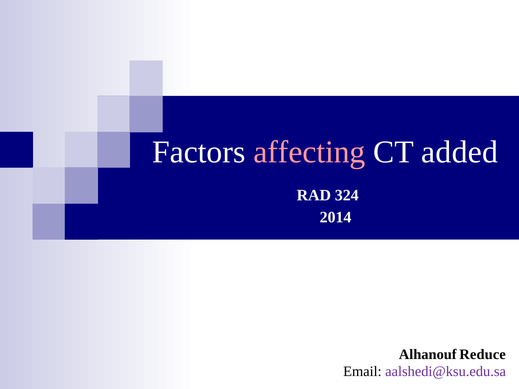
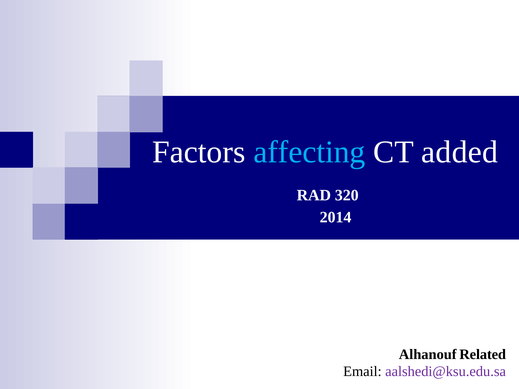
affecting colour: pink -> light blue (309, 152)
324: 324 -> 320 (347, 195)
Reduce: Reduce -> Related (483, 355)
